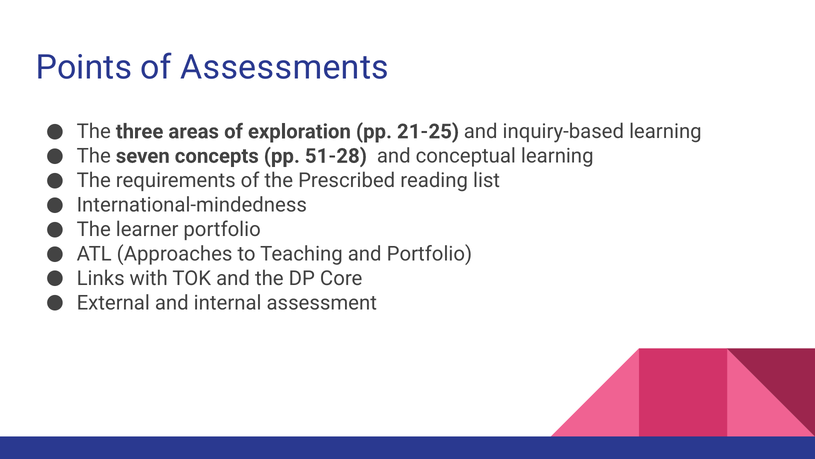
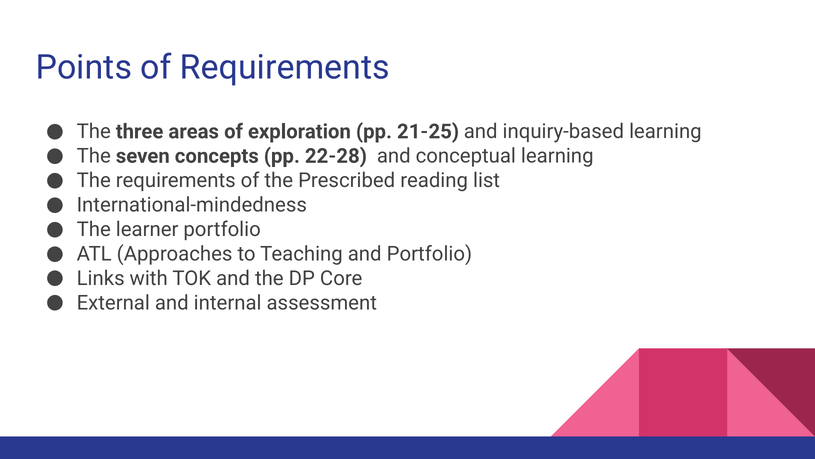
of Assessments: Assessments -> Requirements (285, 67)
51-28: 51-28 -> 22-28 (336, 156)
